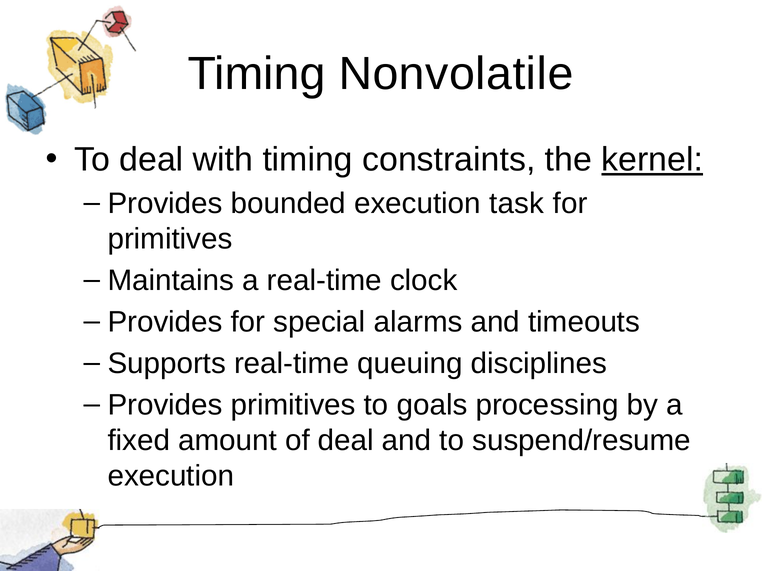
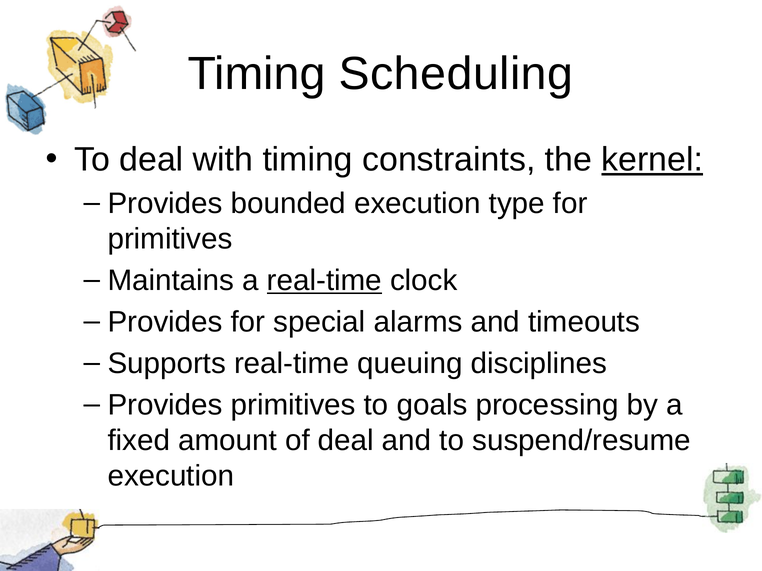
Nonvolatile: Nonvolatile -> Scheduling (456, 74)
task: task -> type (517, 204)
real-time underline: none -> present (324, 281)
